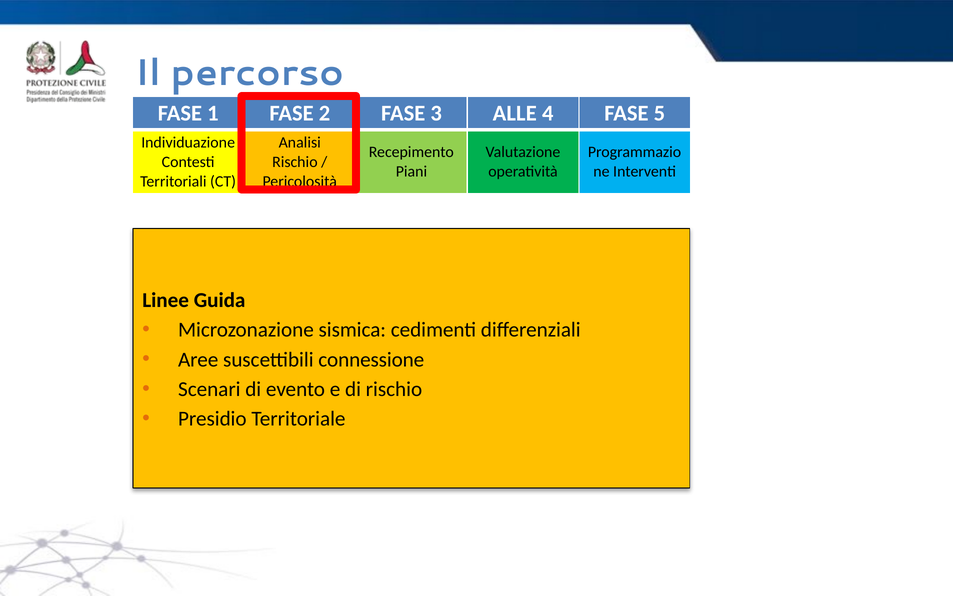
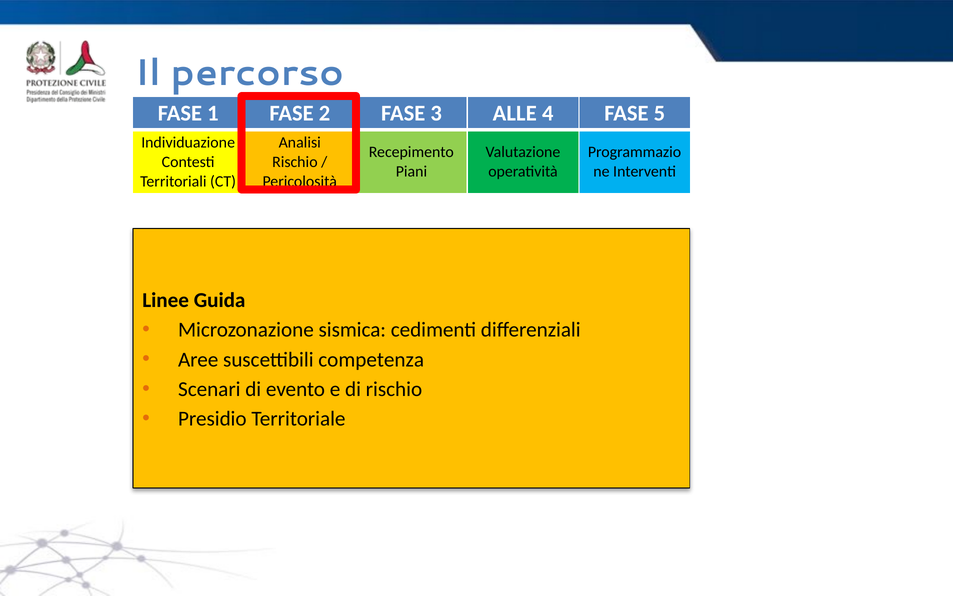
connessione: connessione -> competenza (371, 359)
